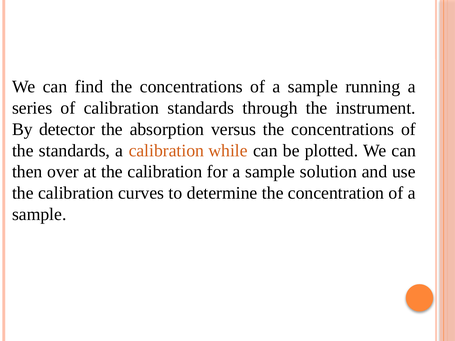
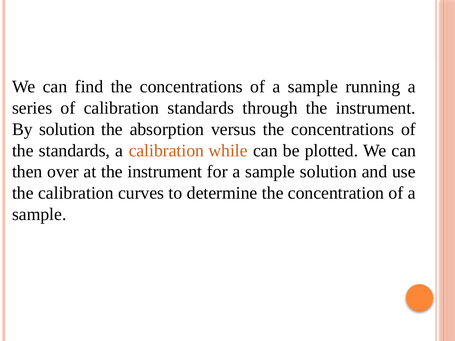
By detector: detector -> solution (67, 129)
at the calibration: calibration -> instrument (165, 172)
